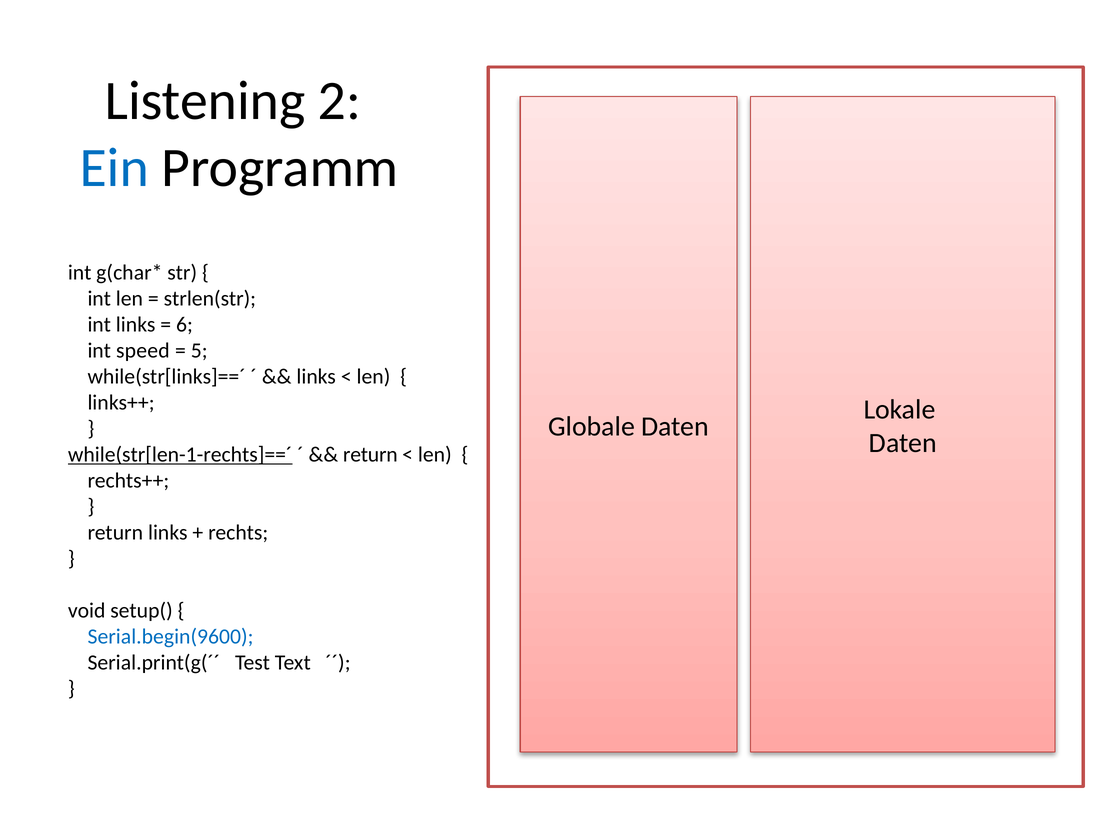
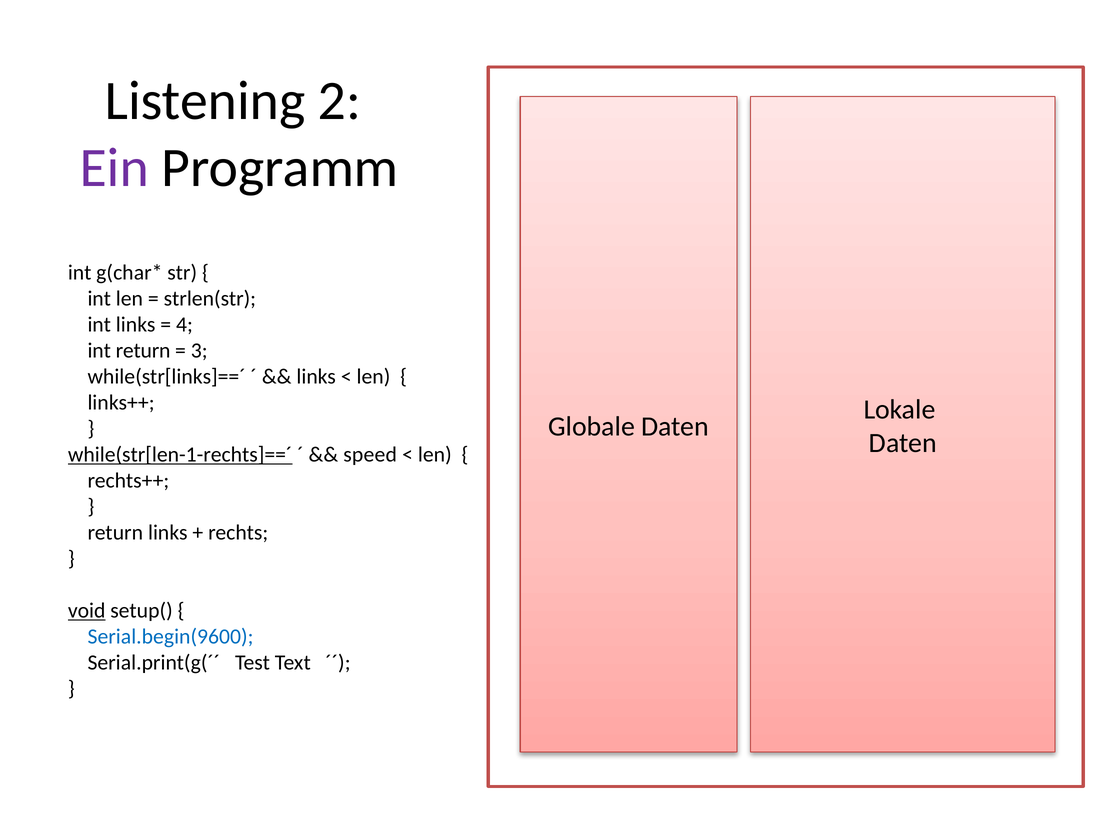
Ein colour: blue -> purple (114, 168)
6: 6 -> 4 (184, 325)
int speed: speed -> return (143, 351)
5: 5 -> 3 (199, 351)
return: return -> speed (370, 455)
void underline: none -> present (87, 611)
